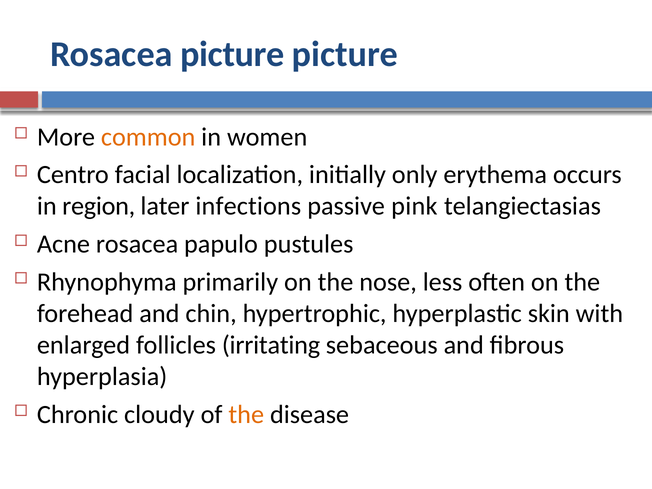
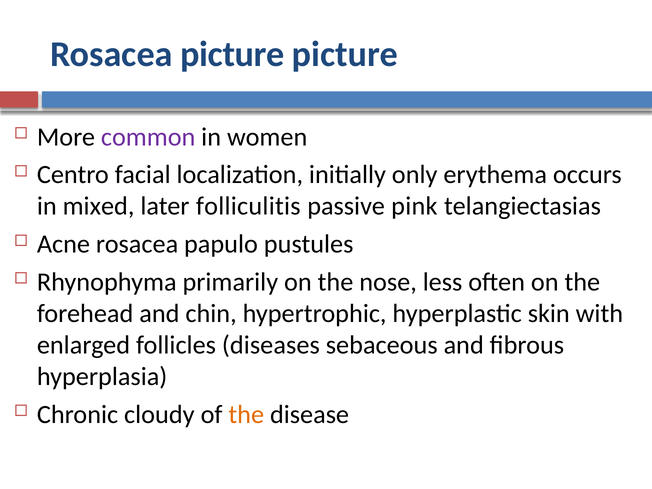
common colour: orange -> purple (148, 137)
region: region -> mixed (99, 206)
infections: infections -> folliculitis (248, 206)
irritating: irritating -> diseases (271, 345)
